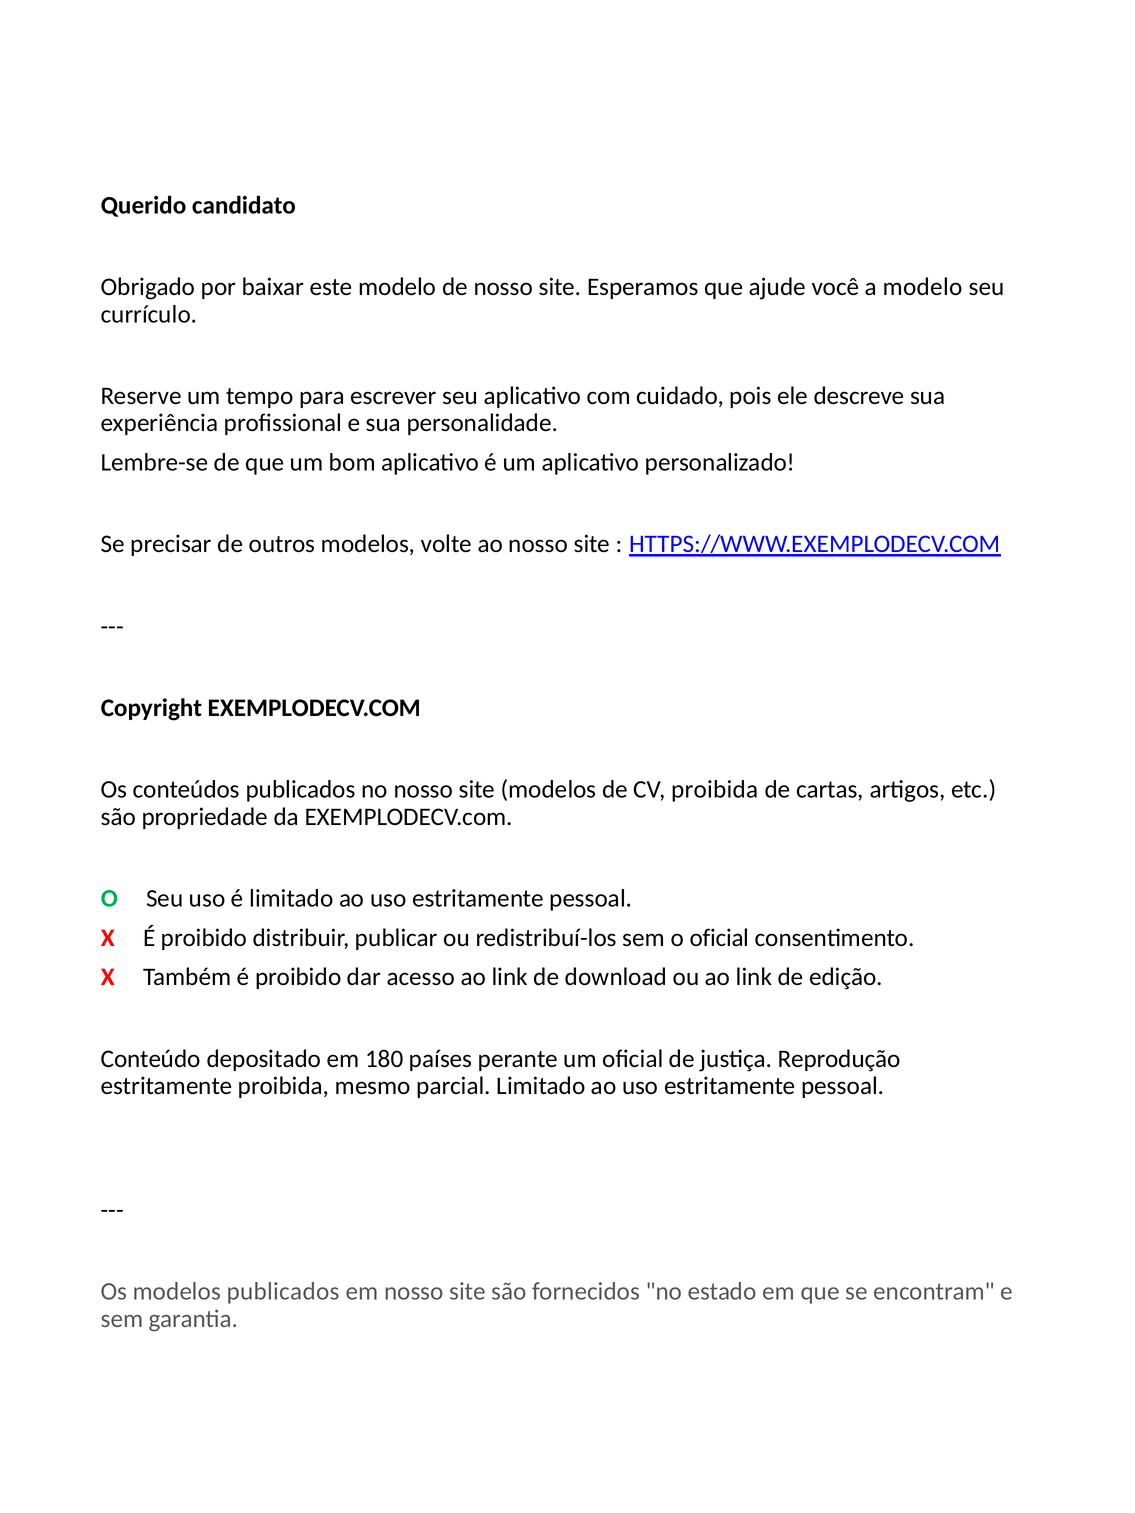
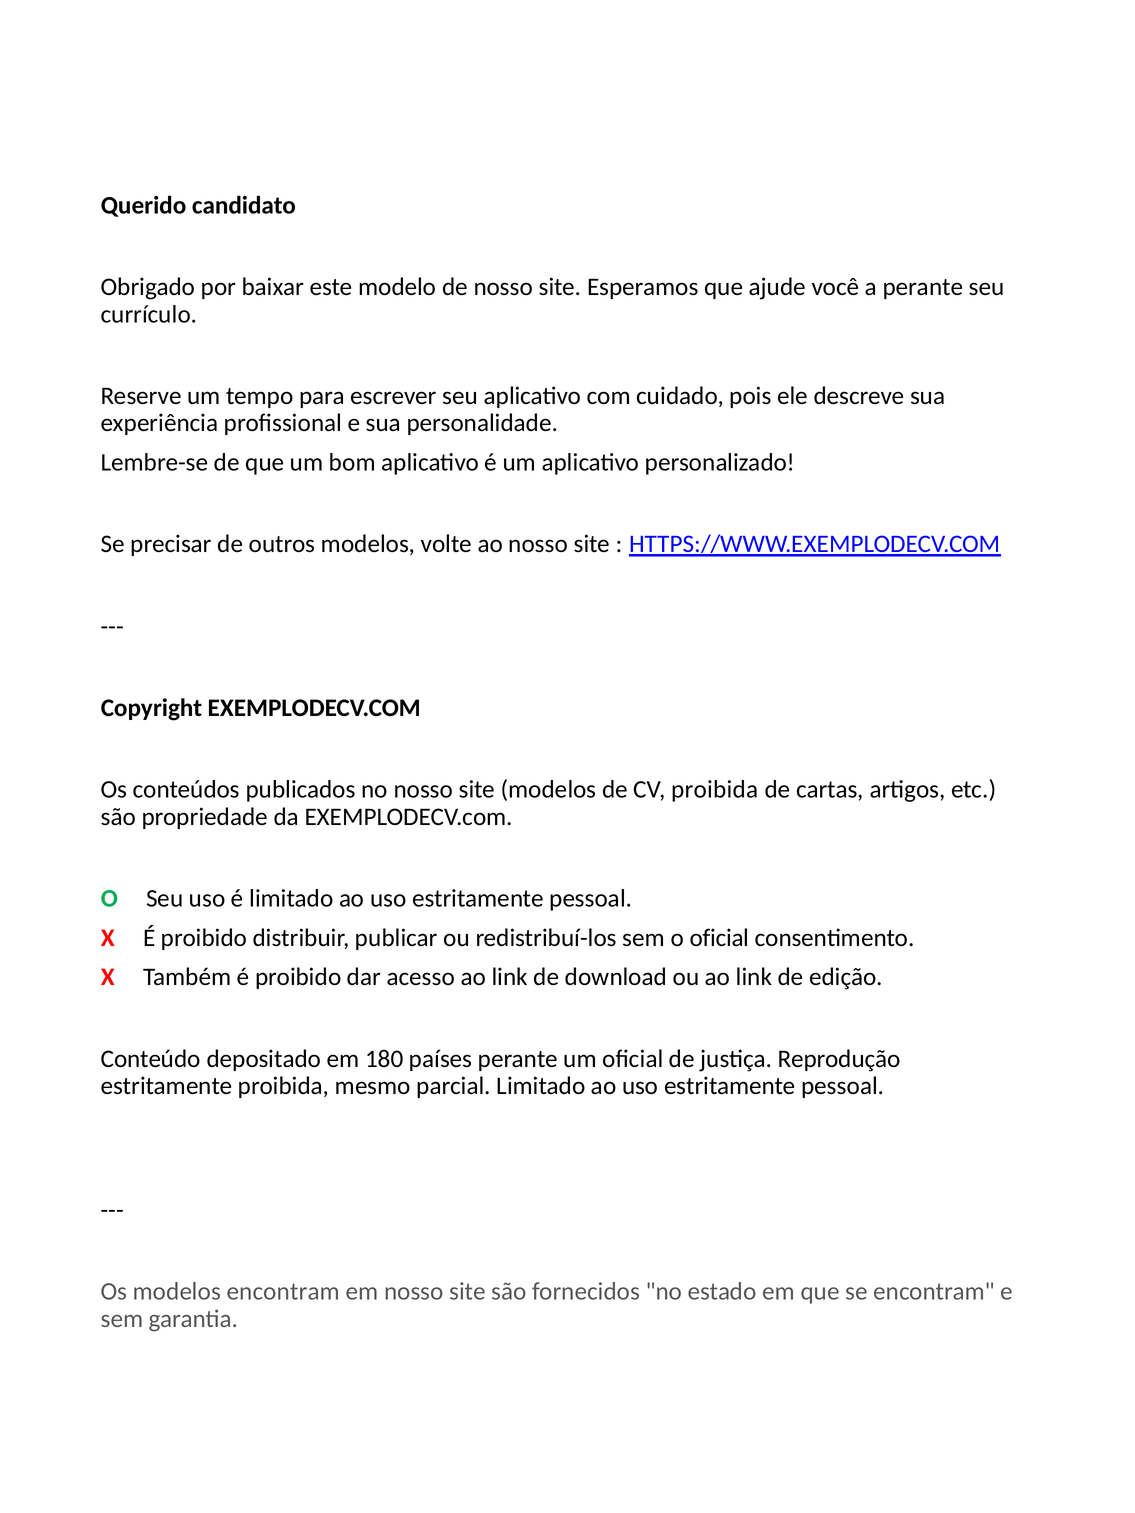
a modelo: modelo -> perante (923, 287)
modelos publicados: publicados -> encontram (283, 1292)
